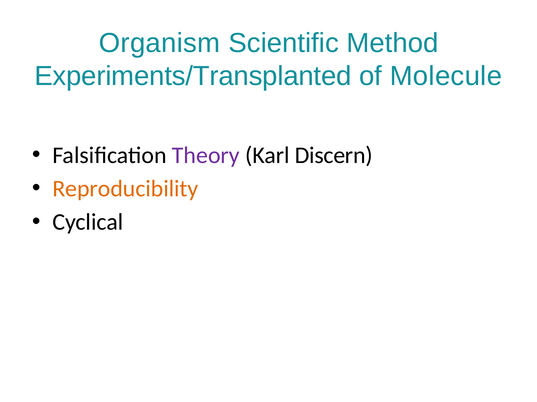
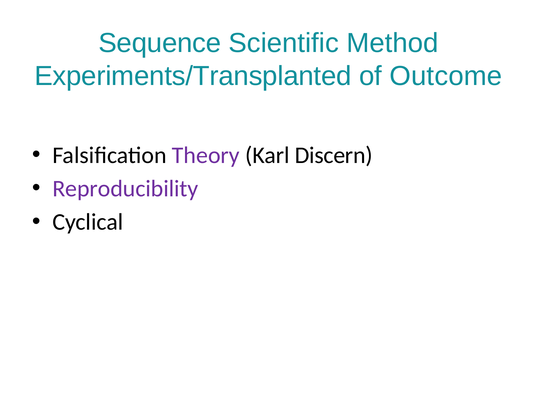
Organism: Organism -> Sequence (160, 43)
Molecule: Molecule -> Outcome (446, 76)
Reproducibility colour: orange -> purple (125, 189)
